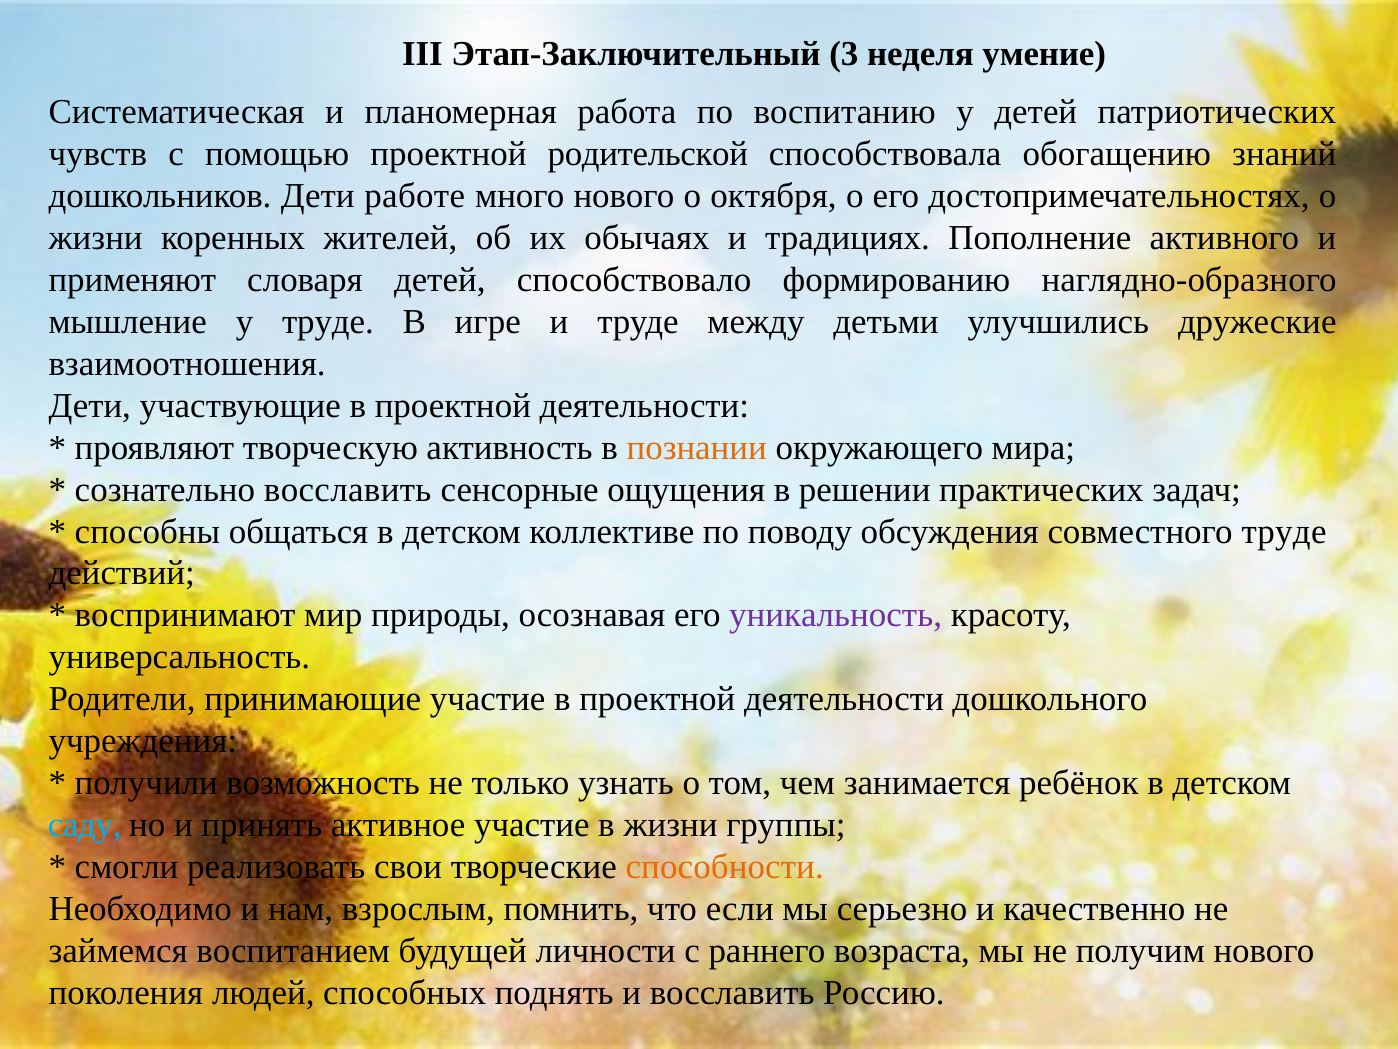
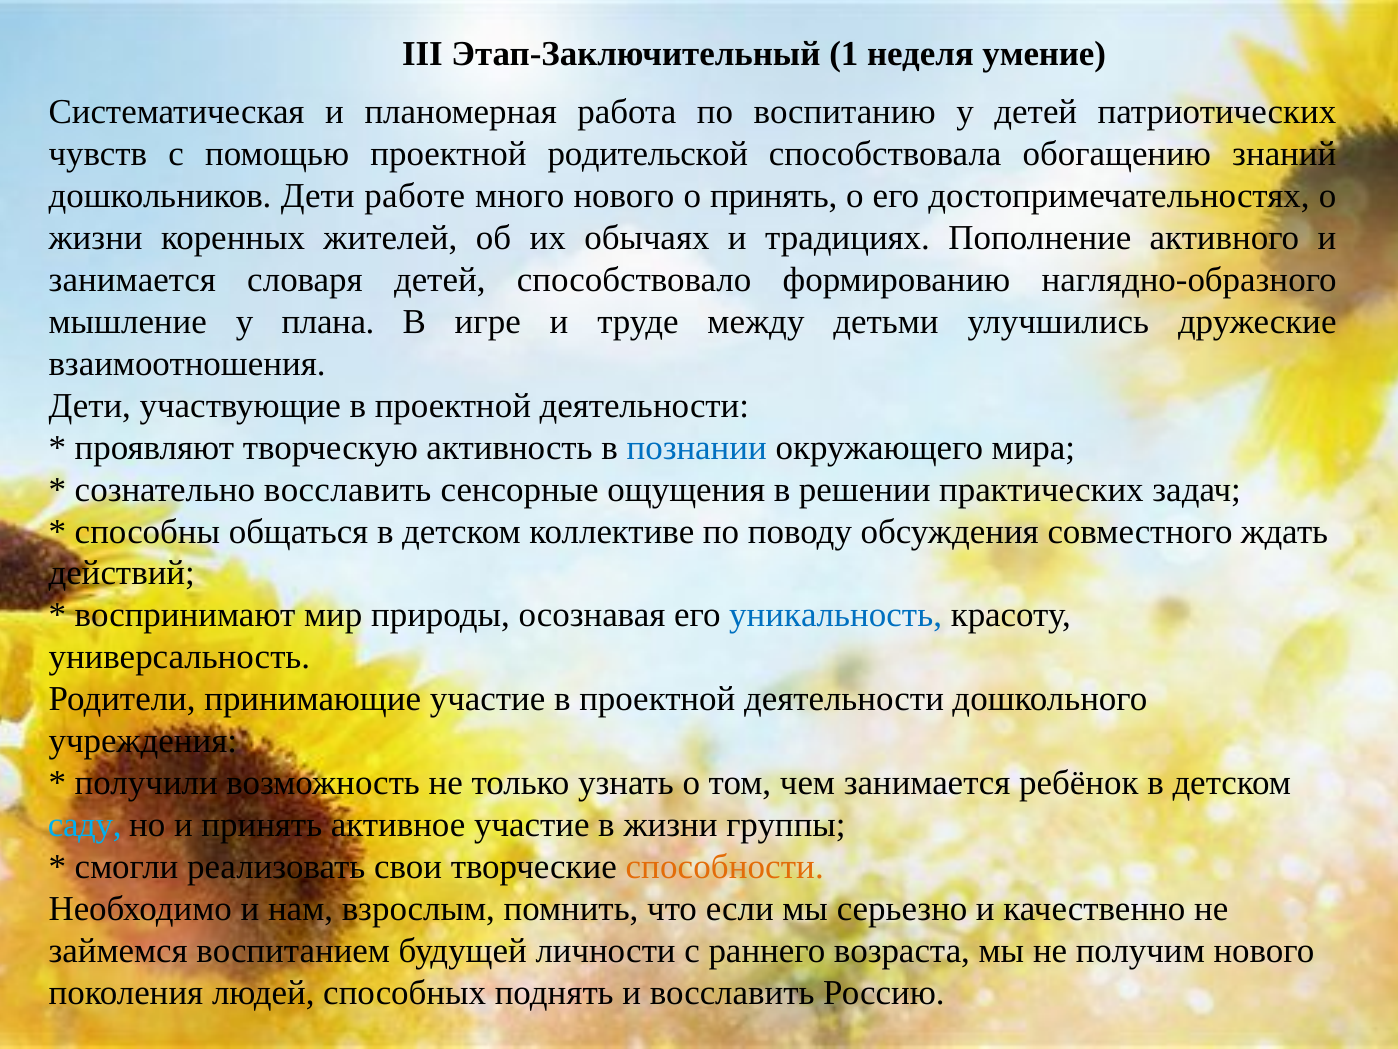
3: 3 -> 1 (844, 54)
о октября: октября -> принять (774, 196)
применяют: применяют -> занимается (132, 280)
у труде: труде -> плана (328, 322)
познании colour: orange -> blue (697, 447)
совместного труде: труде -> ждать (1285, 531)
уникальность colour: purple -> blue (836, 615)
